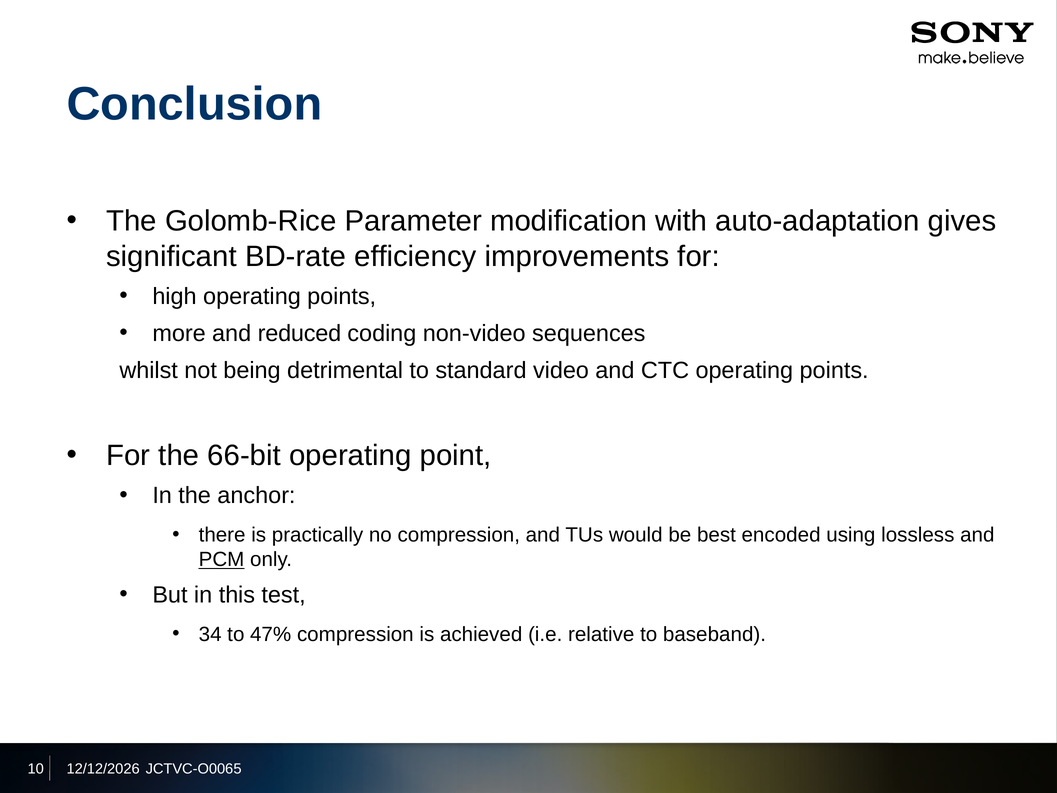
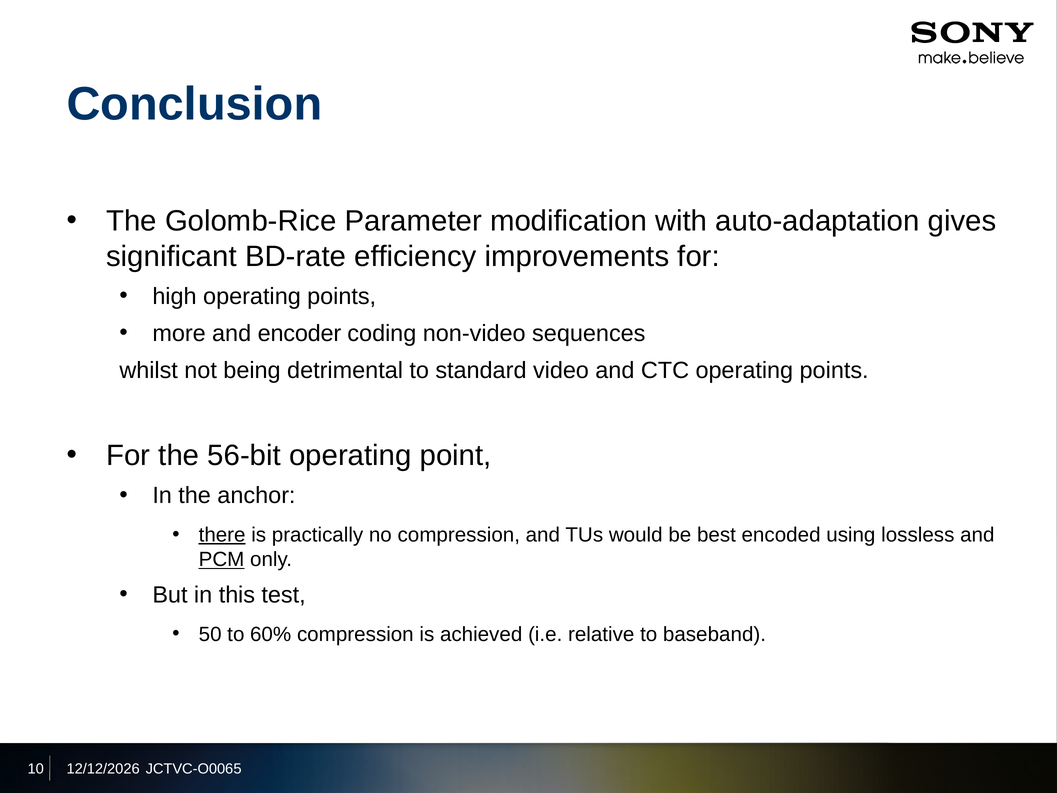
reduced: reduced -> encoder (299, 333)
66-bit: 66-bit -> 56-bit (244, 455)
there underline: none -> present (222, 535)
34: 34 -> 50 (210, 634)
47%: 47% -> 60% (271, 634)
